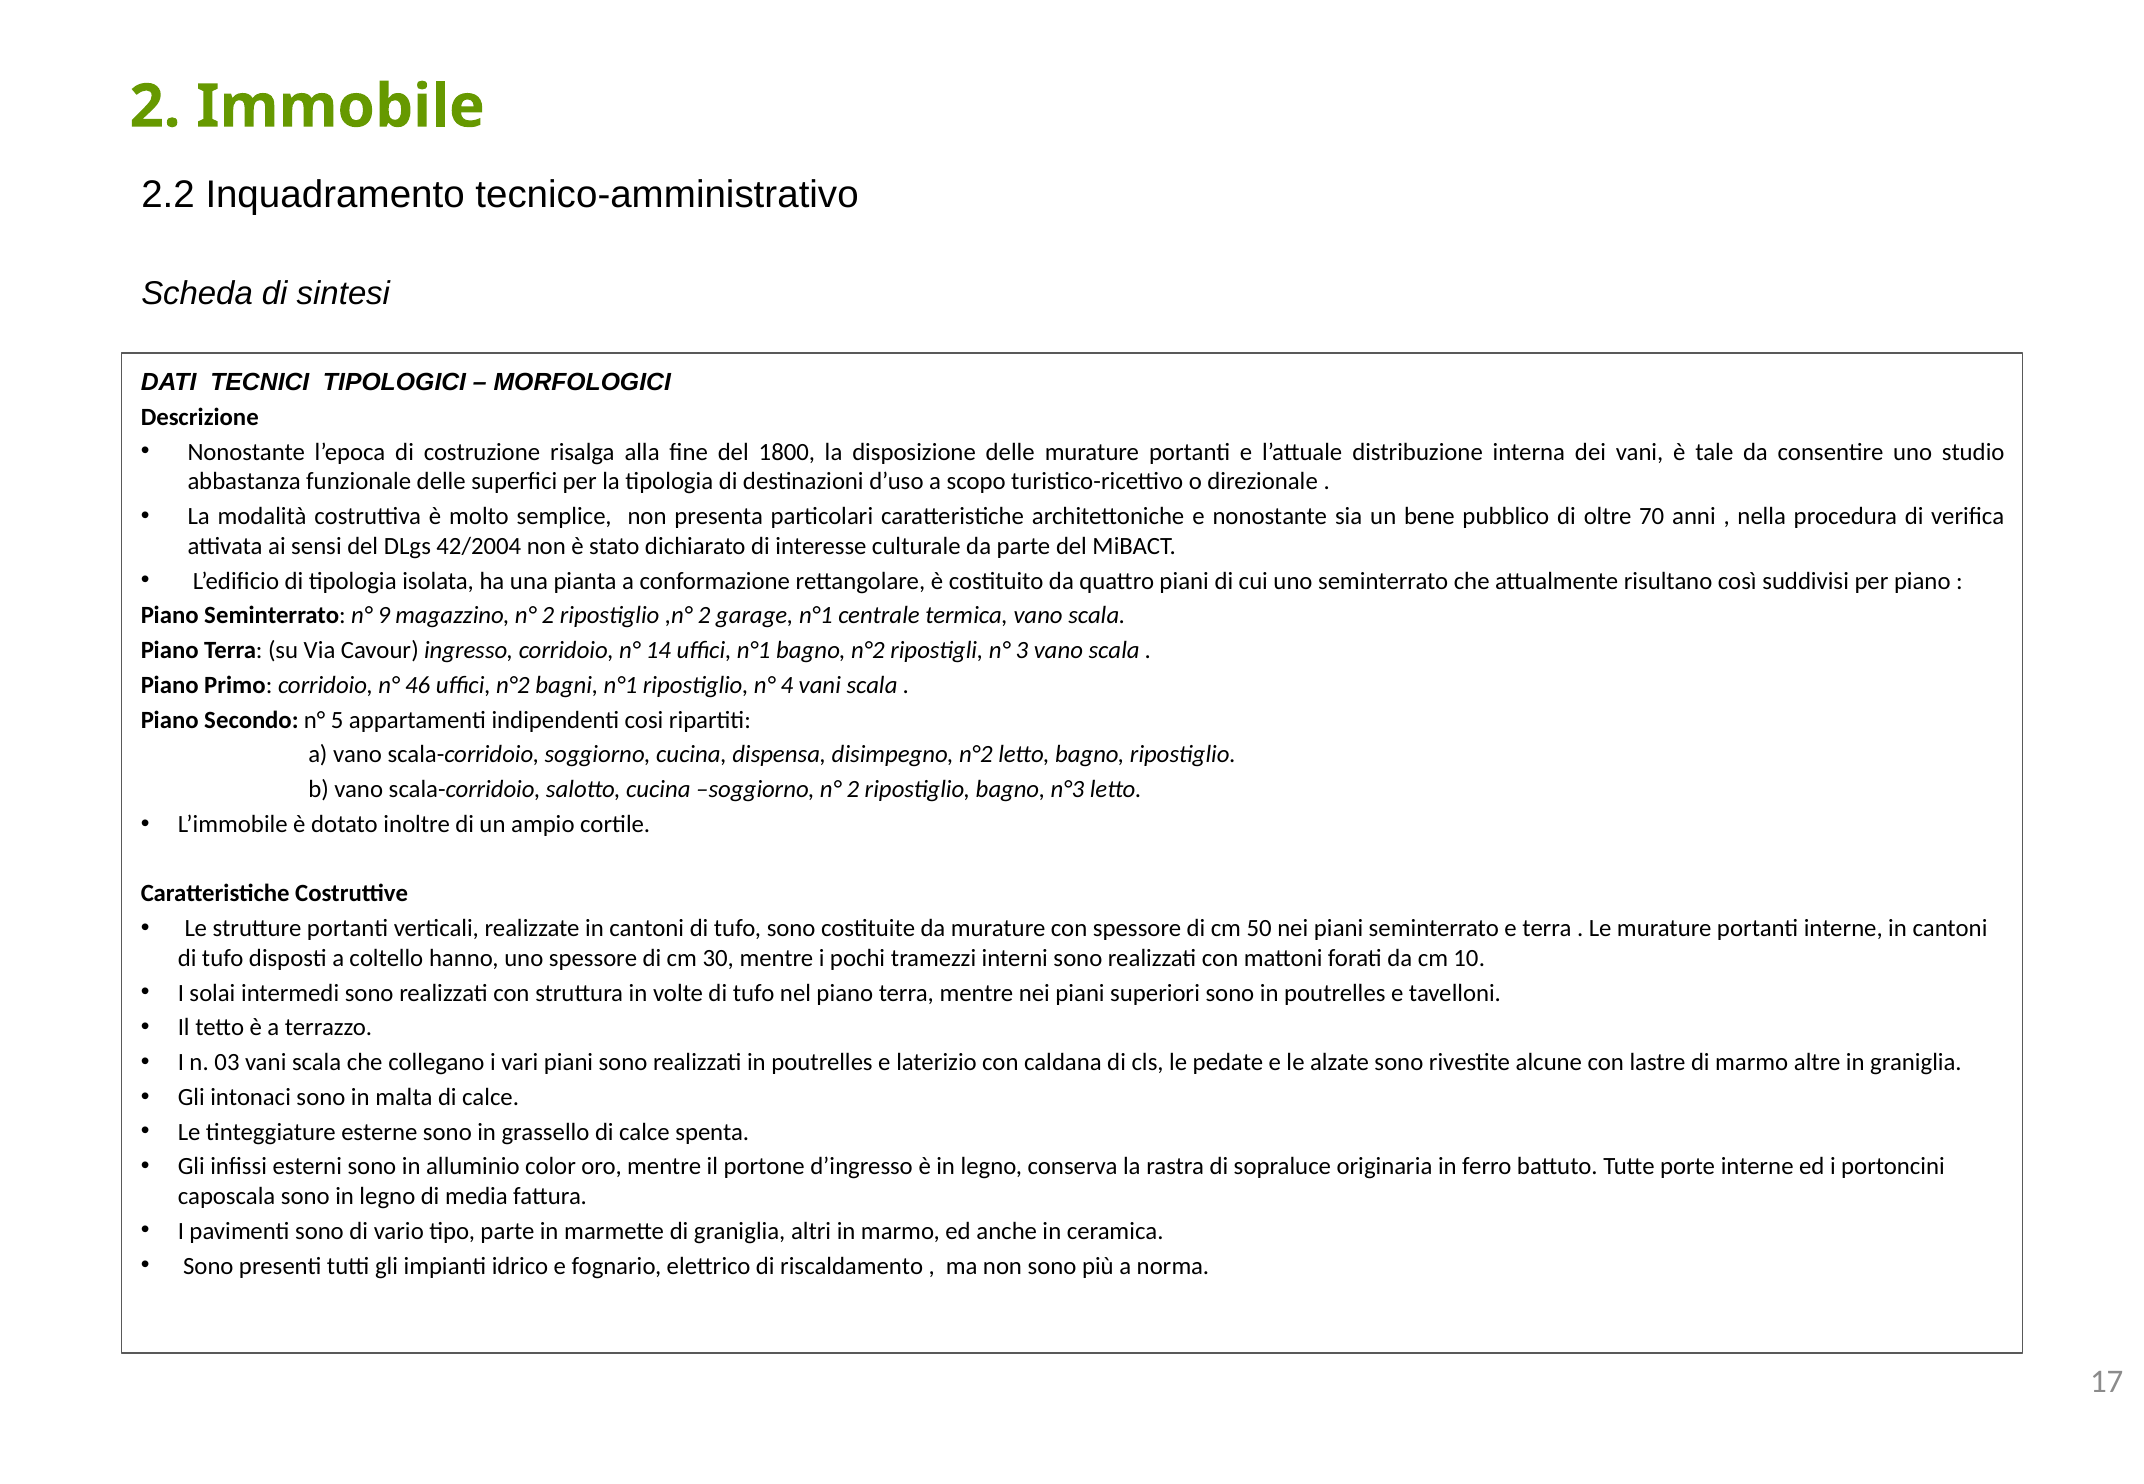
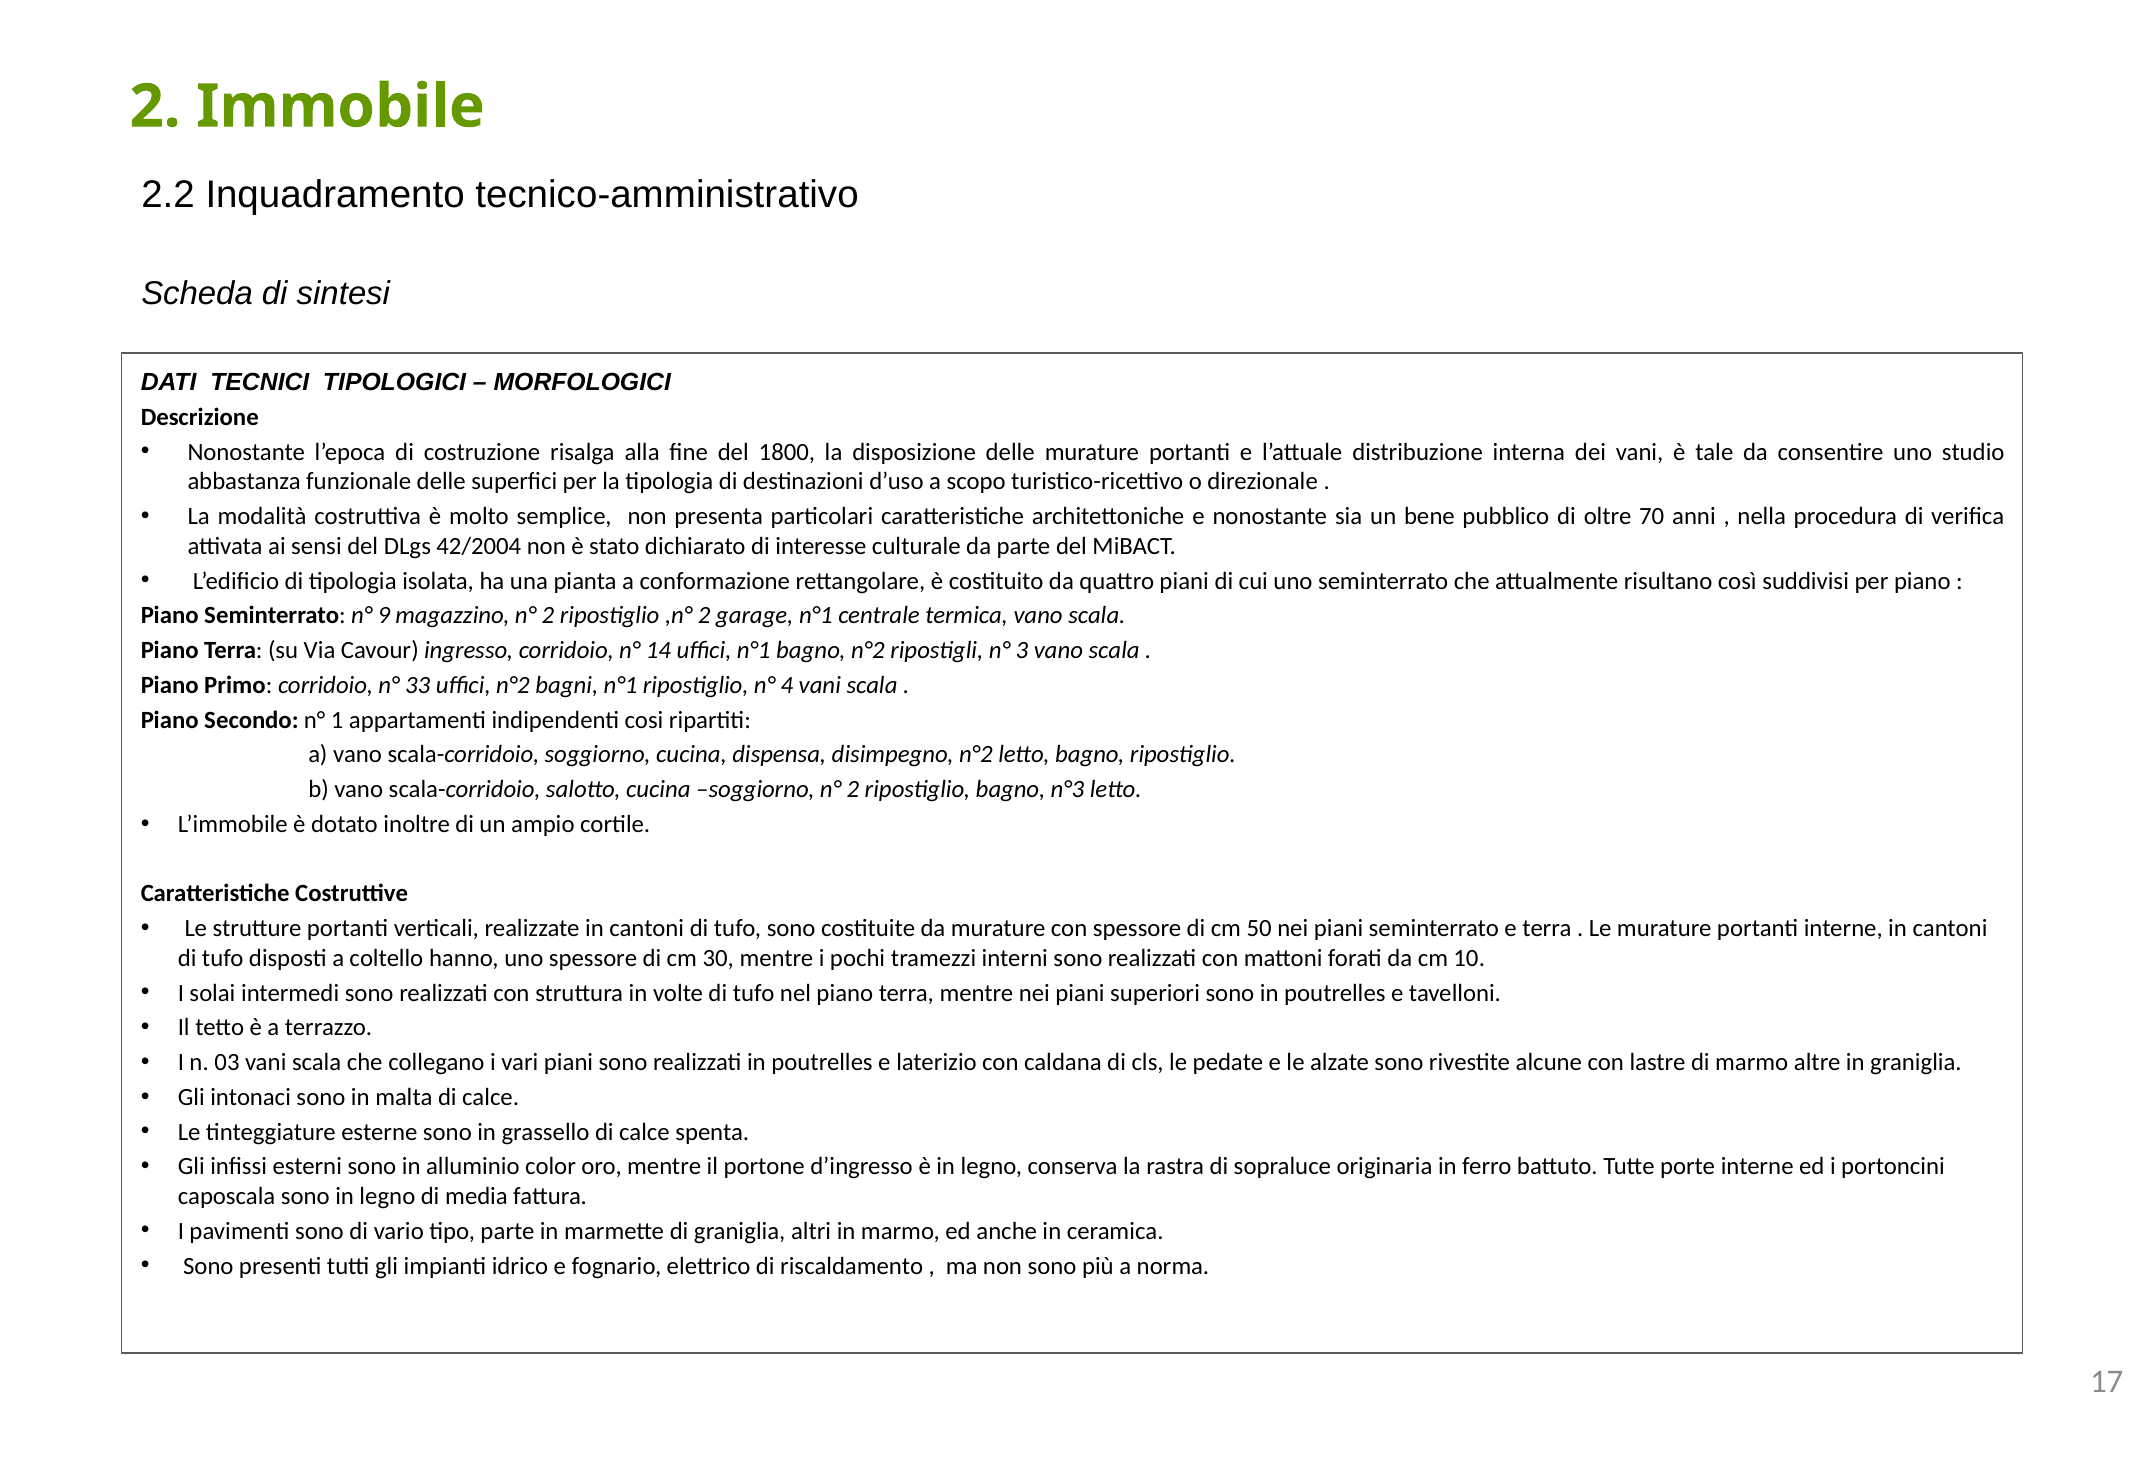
46: 46 -> 33 (418, 685)
5: 5 -> 1 (337, 720)
